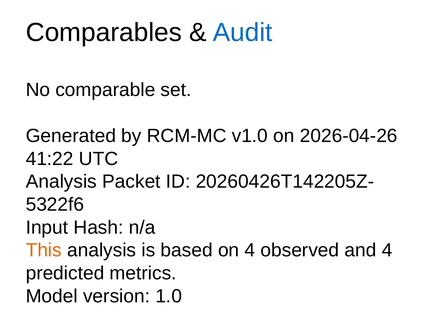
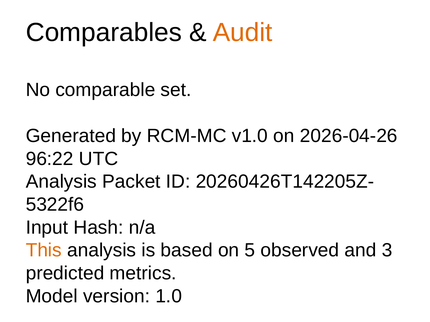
Audit colour: blue -> orange (243, 33)
41:22: 41:22 -> 96:22 (50, 159)
on 4: 4 -> 5 (250, 251)
and 4: 4 -> 3 (387, 251)
